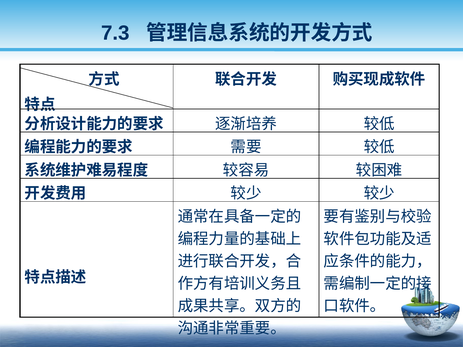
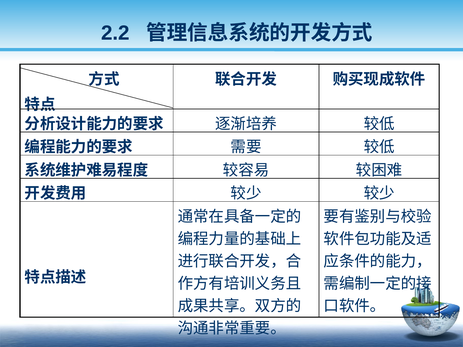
7.3: 7.3 -> 2.2 (115, 33)
